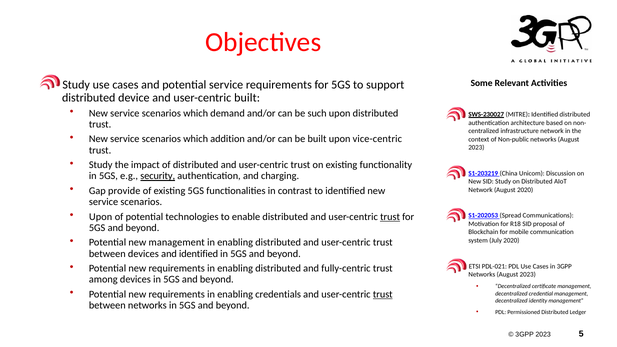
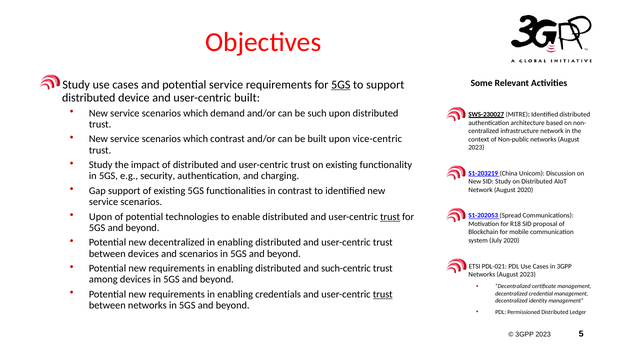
5GS underline: none -> present (341, 85)
which addition: addition -> contrast (228, 139)
security underline: present -> none (158, 176)
Gap provide: provide -> support (124, 191)
new management: management -> decentralized (177, 243)
and identified: identified -> scenarios (199, 254)
fully-centric: fully-centric -> such-centric (346, 269)
